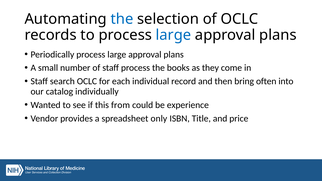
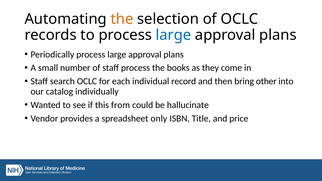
the colour: blue -> orange (122, 19)
often: often -> other (266, 81)
experience: experience -> hallucinate (188, 105)
